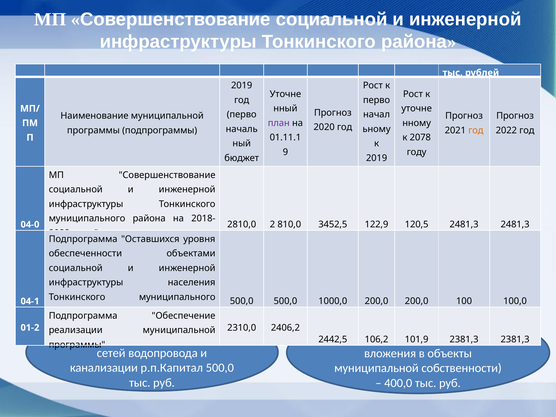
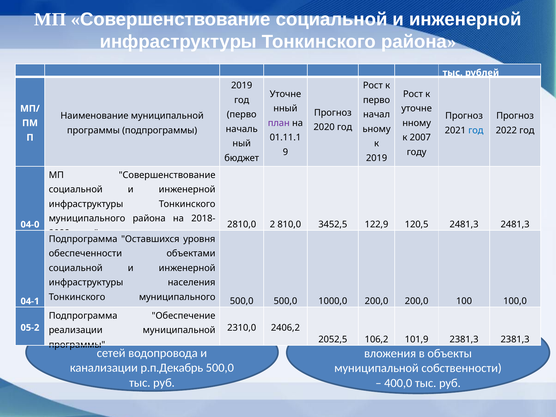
год colour: orange -> blue (476, 130)
2078: 2078 -> 2007 (420, 138)
01-2: 01-2 -> 05-2 (30, 328)
2442,5: 2442,5 -> 2052,5 (333, 340)
р.п.Капитал: р.п.Капитал -> р.п.Декабрь (172, 368)
